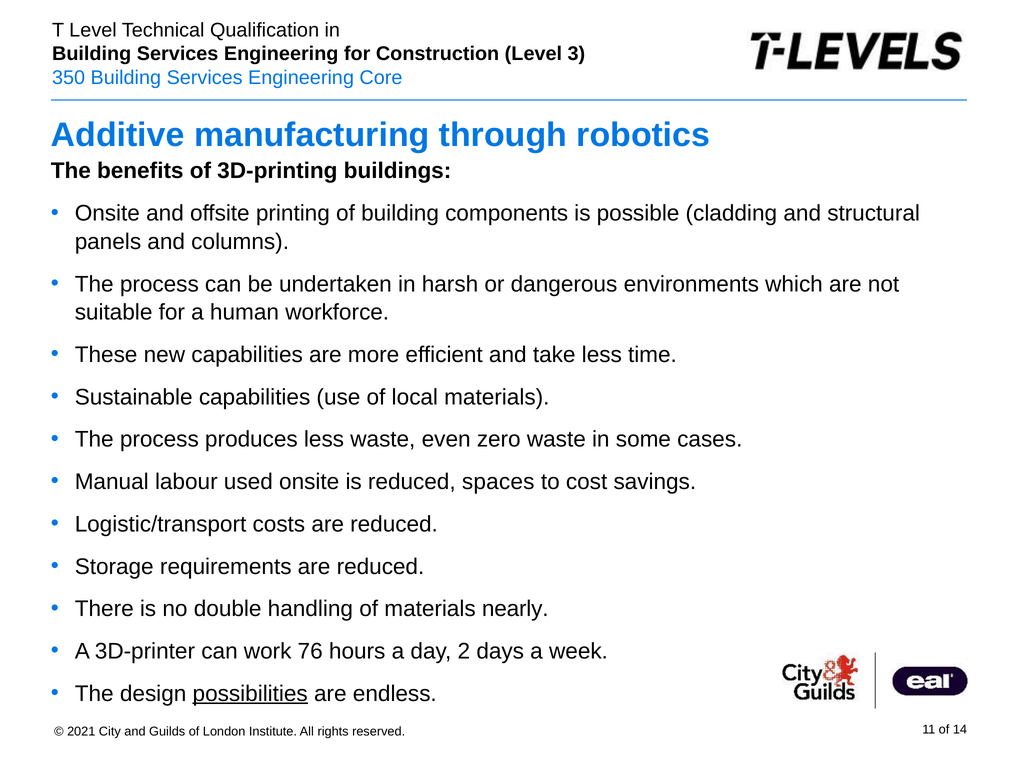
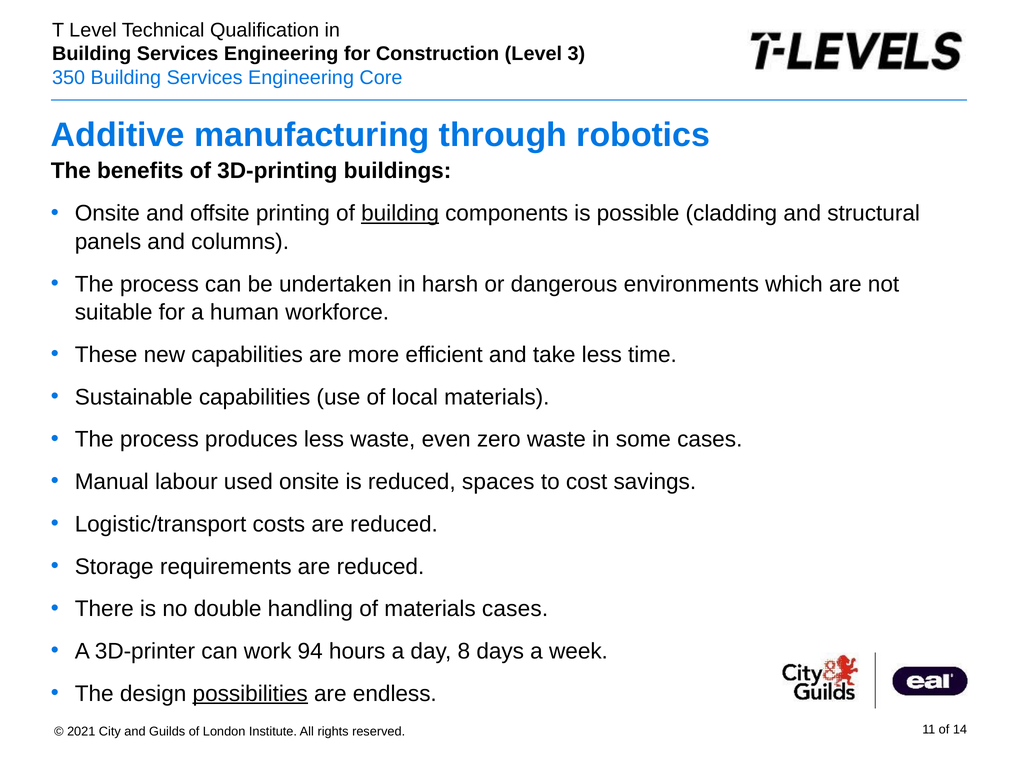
building underline: none -> present (400, 214)
materials nearly: nearly -> cases (515, 609)
76: 76 -> 94 (310, 652)
2: 2 -> 8 (464, 652)
